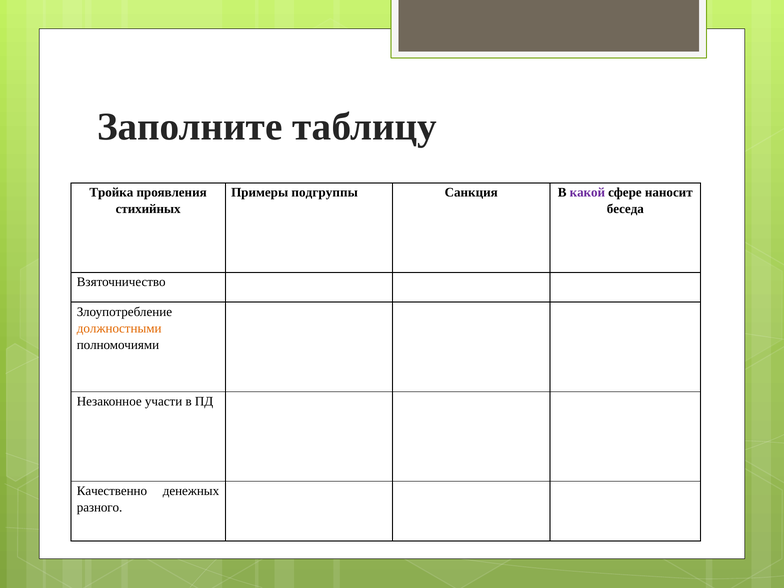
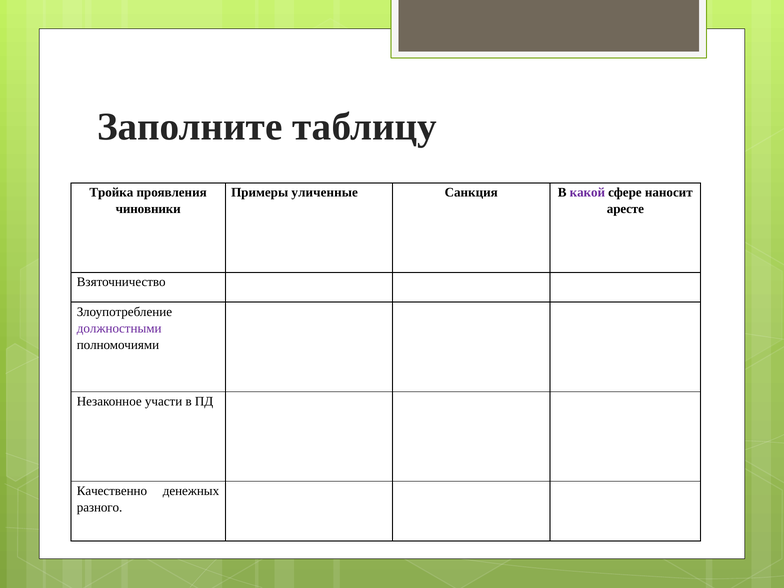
подгруппы: подгруппы -> уличенные (325, 192)
стихийных: стихийных -> чиновники (148, 209)
беседа: беседа -> аресте (625, 209)
должностными colour: orange -> purple (119, 328)
